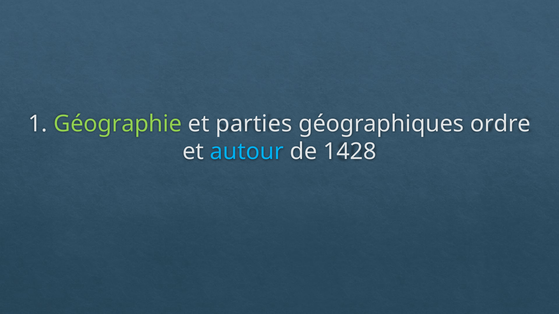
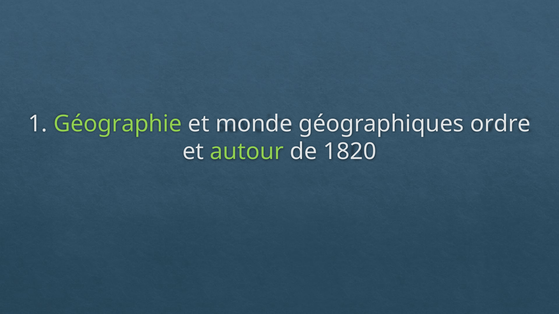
parties: parties -> monde (254, 124)
autour colour: light blue -> light green (247, 152)
1428: 1428 -> 1820 (350, 152)
